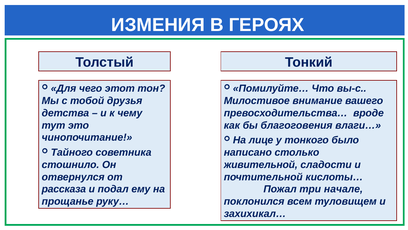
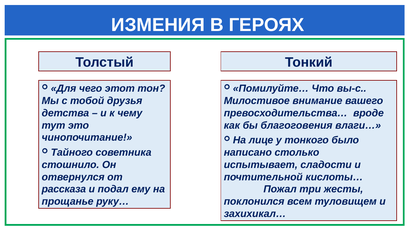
живительной: живительной -> испытывает (261, 164)
начале: начале -> жесты (344, 189)
